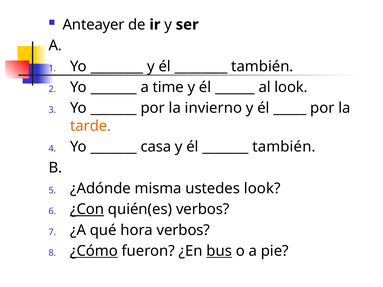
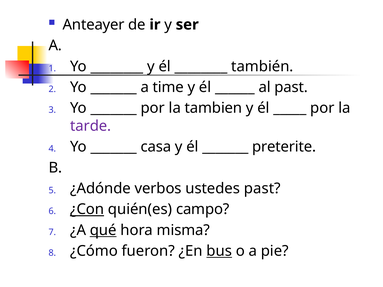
al look: look -> past (291, 87)
invierno: invierno -> tambien (213, 108)
tarde colour: orange -> purple (91, 126)
también: también -> preterite (284, 147)
misma: misma -> verbos (158, 189)
ustedes look: look -> past (262, 189)
quién(es verbos: verbos -> campo (203, 210)
qué underline: none -> present (103, 230)
hora verbos: verbos -> misma (183, 230)
¿Cómo underline: present -> none (94, 251)
